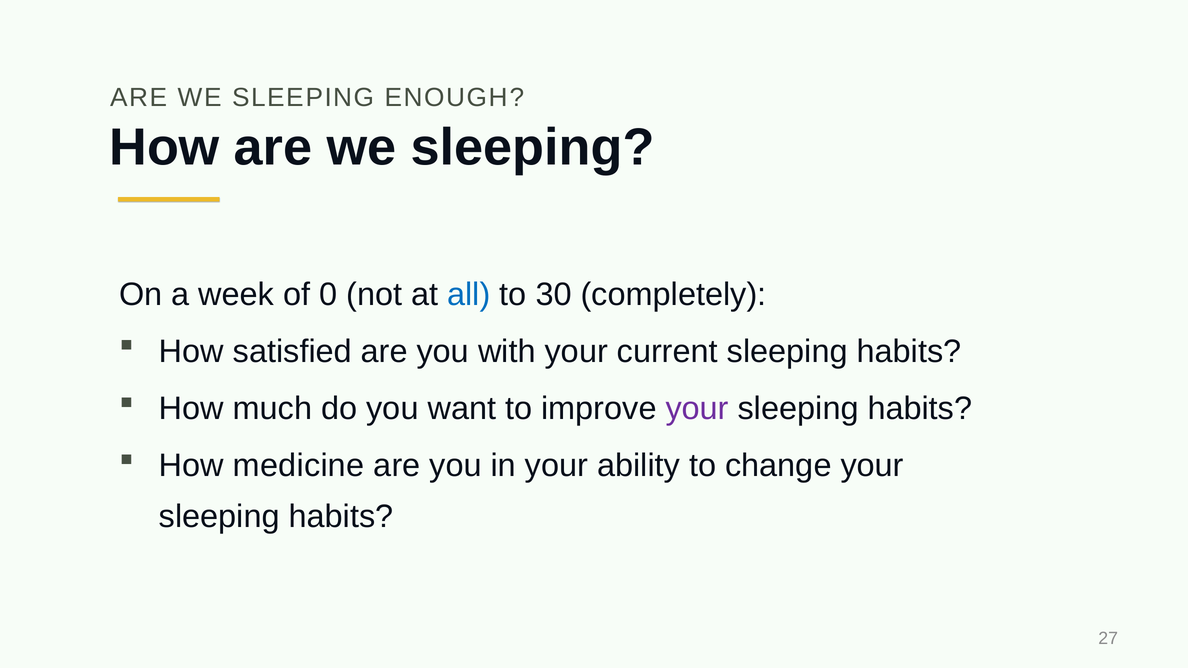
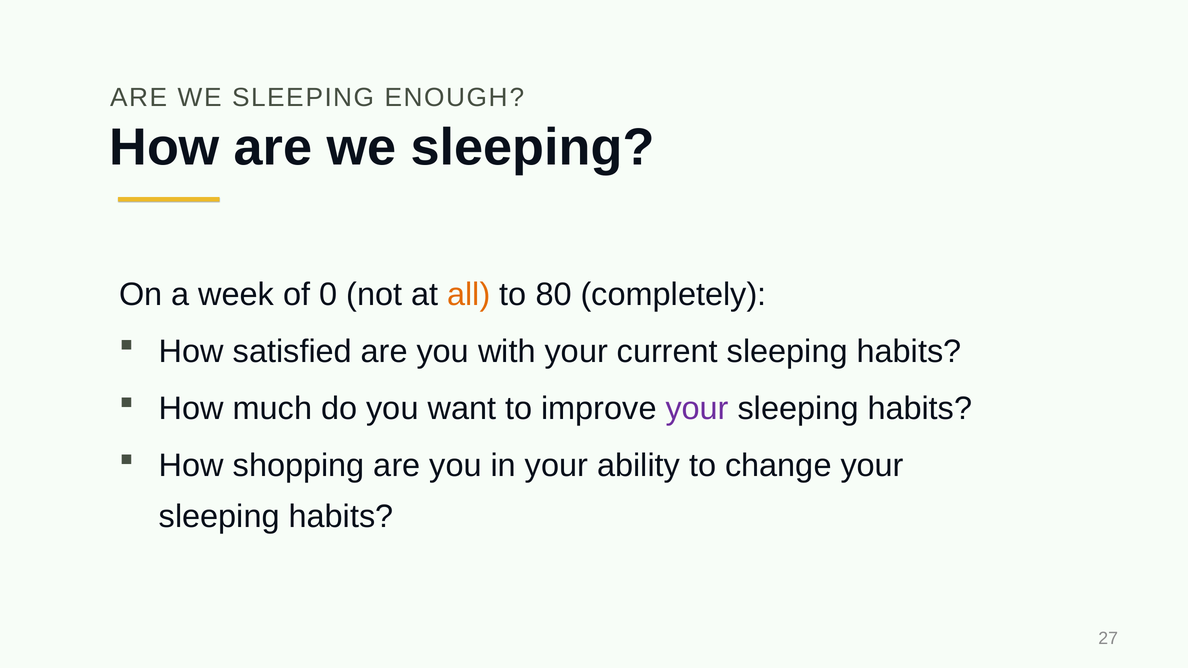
all colour: blue -> orange (469, 294)
30: 30 -> 80 (554, 294)
medicine: medicine -> shopping (299, 466)
